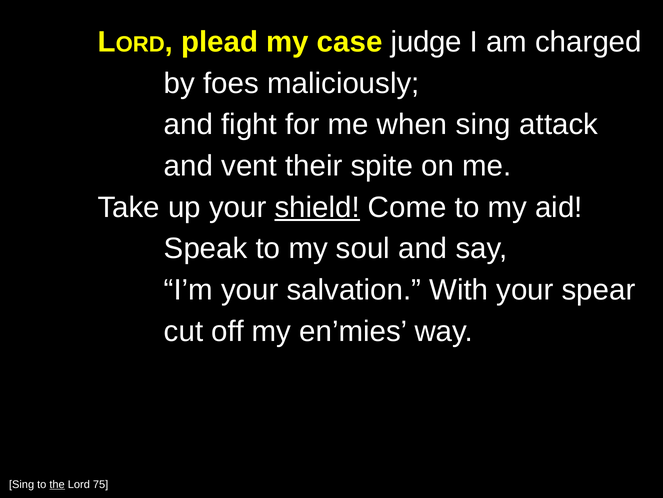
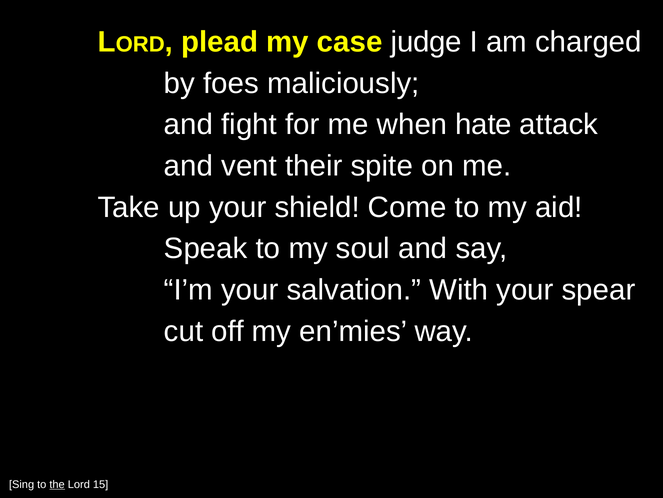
when sing: sing -> hate (484, 124)
shield underline: present -> none (317, 207)
75: 75 -> 15 (101, 484)
